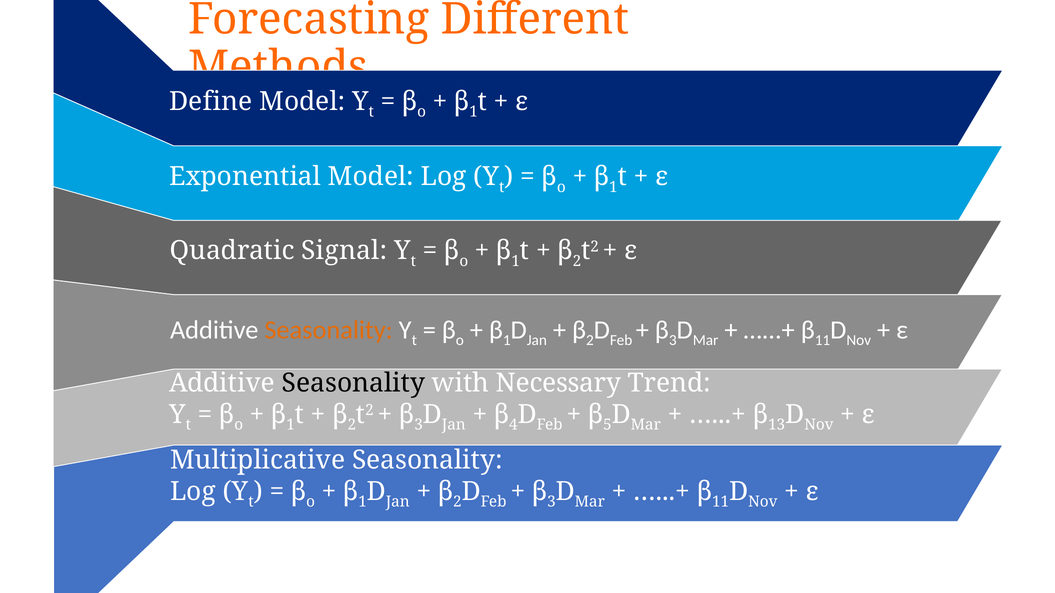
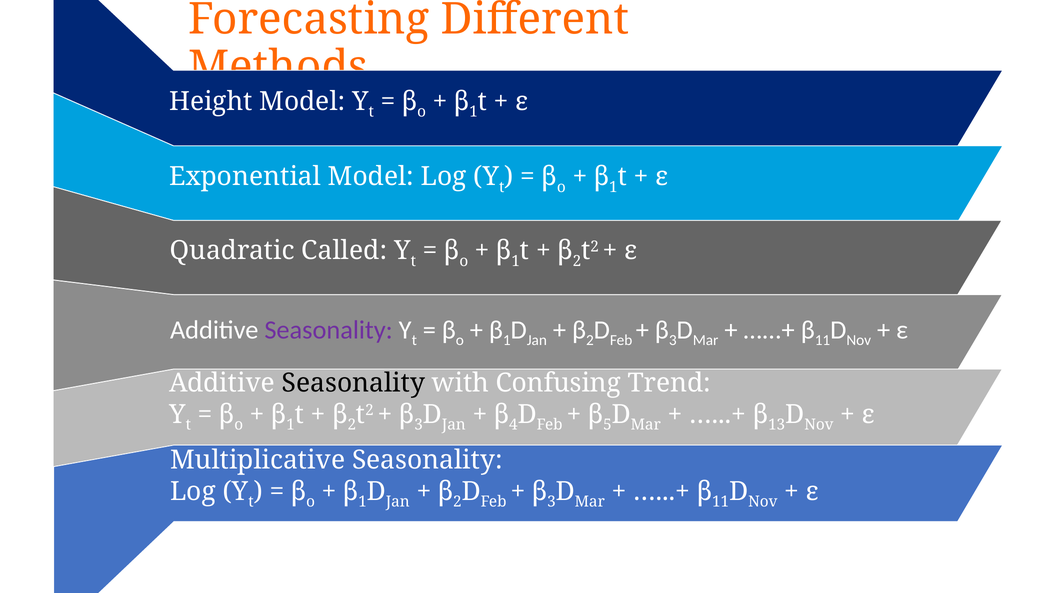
Define: Define -> Height (211, 102)
Signal: Signal -> Called (344, 251)
Seasonality colour: orange -> purple (329, 330)
Necessary: Necessary -> Confusing (558, 383)
